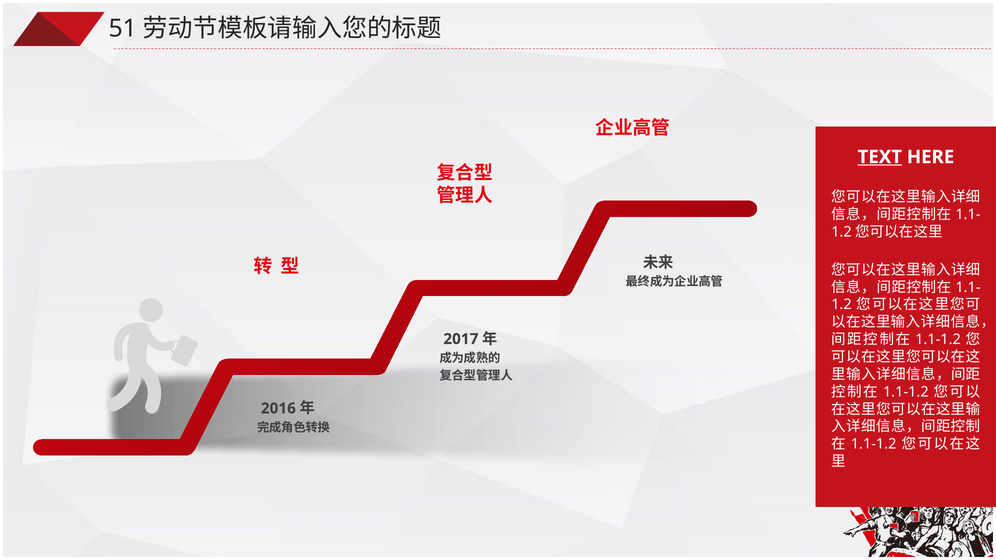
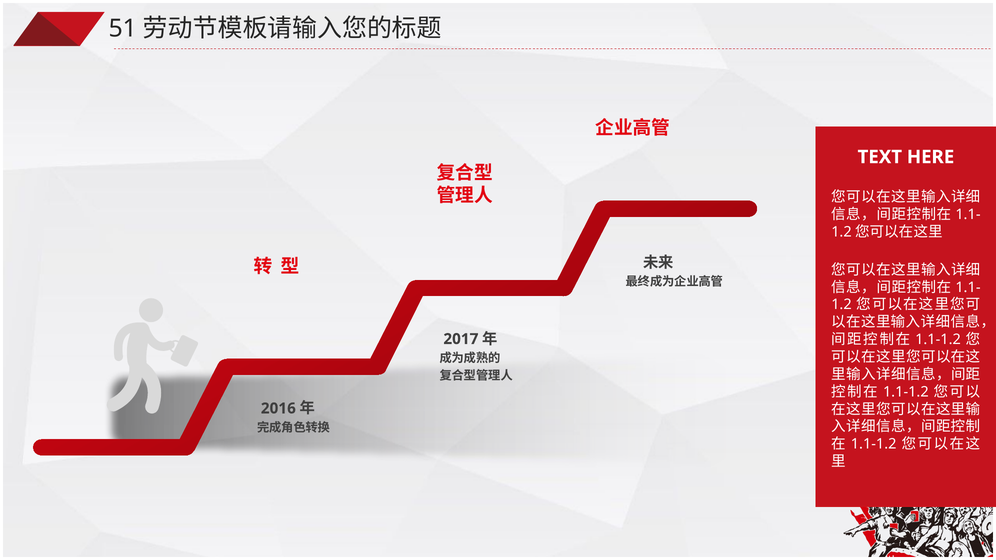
TEXT underline: present -> none (880, 157)
